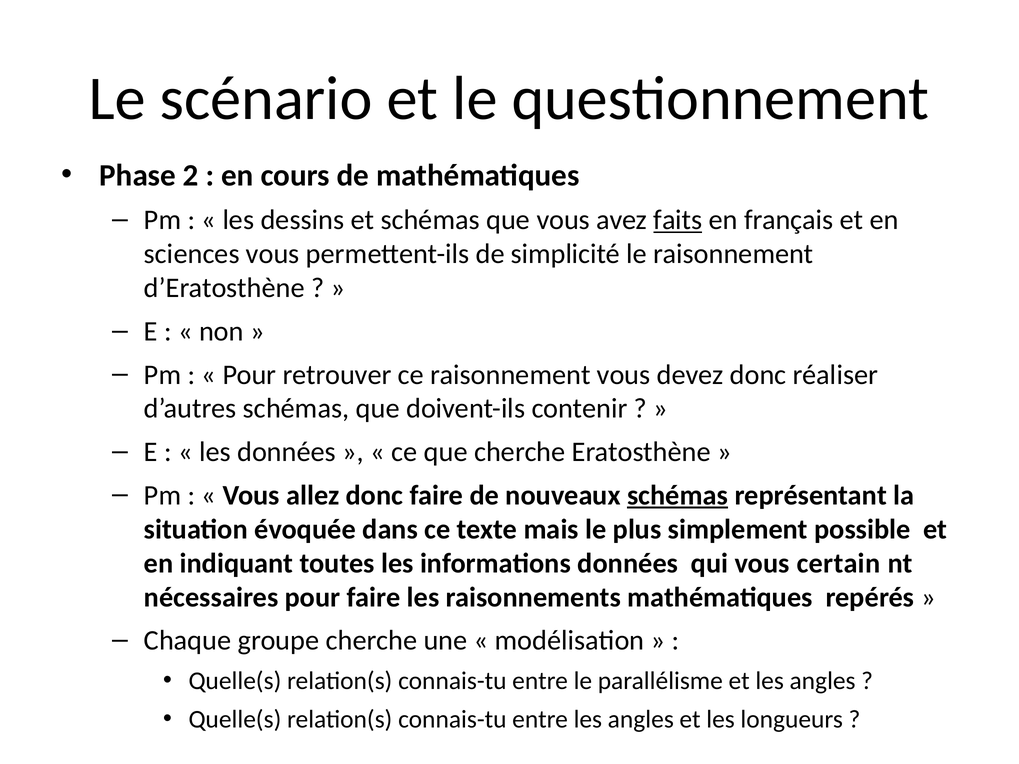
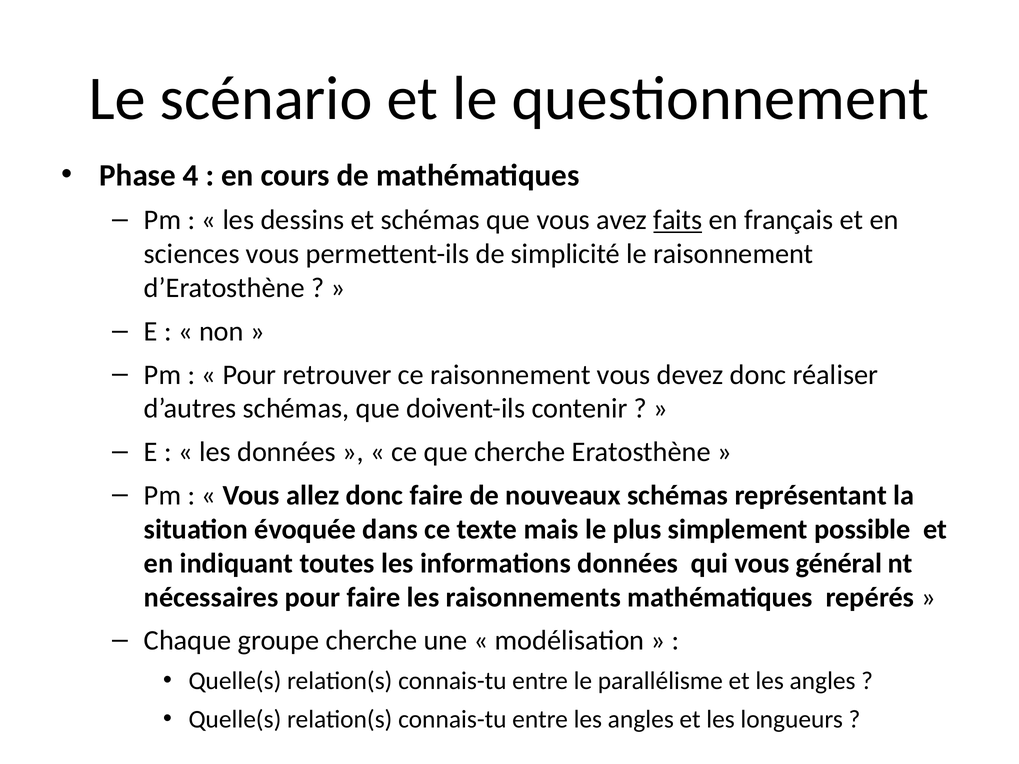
2: 2 -> 4 (191, 175)
schémas underline: present -> none (678, 495)
certain: certain -> général (839, 563)
